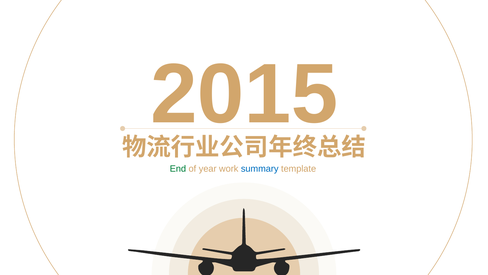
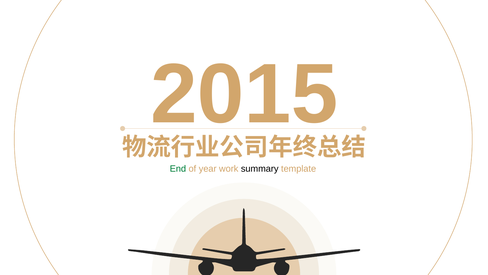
summary colour: blue -> black (260, 169)
